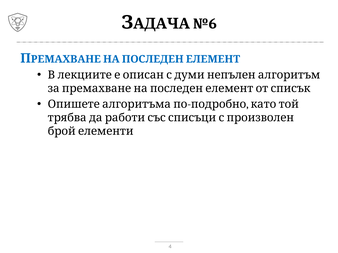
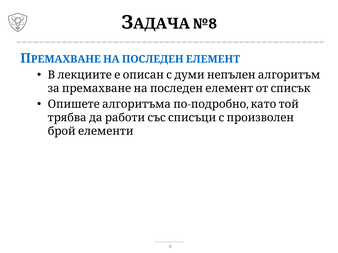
№6: №6 -> №8 (205, 24)
